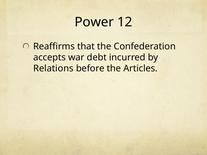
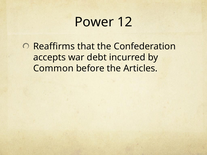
Relations: Relations -> Common (53, 69)
